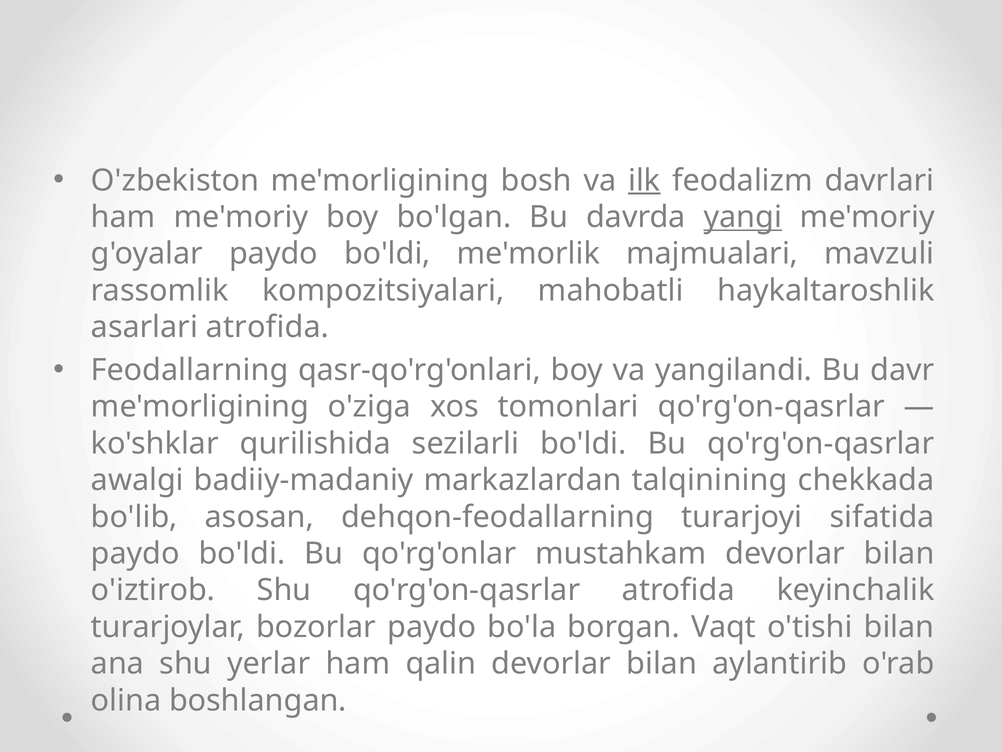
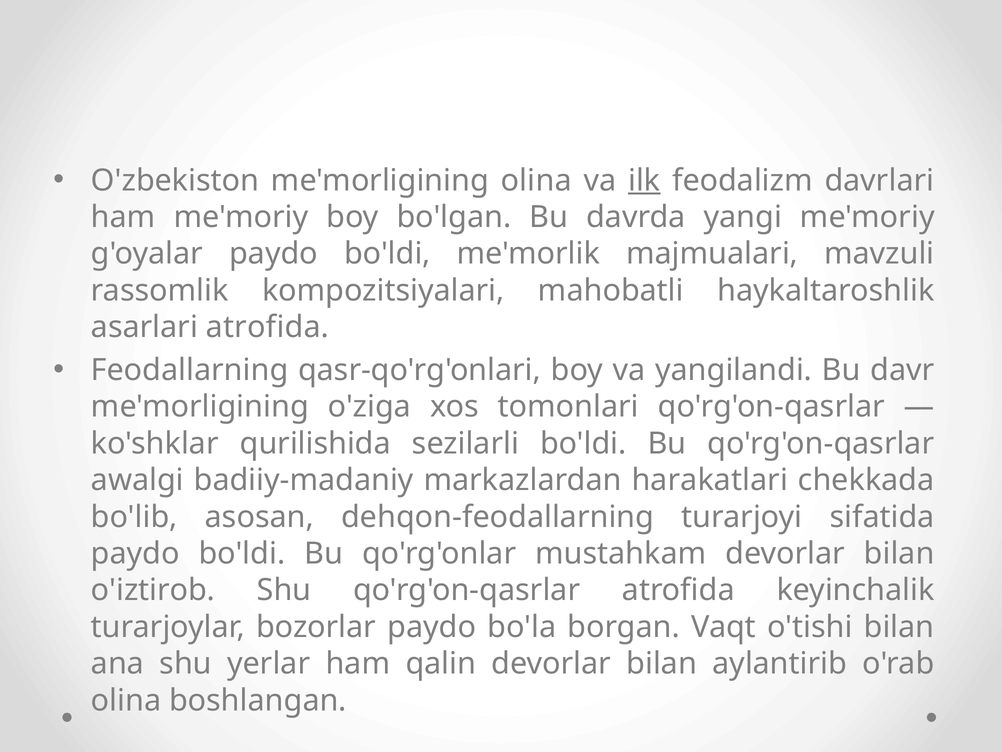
me'morligining bosh: bosh -> olina (536, 180)
yangi underline: present -> none (743, 217)
talqinining: talqinining -> harakatlari (710, 480)
